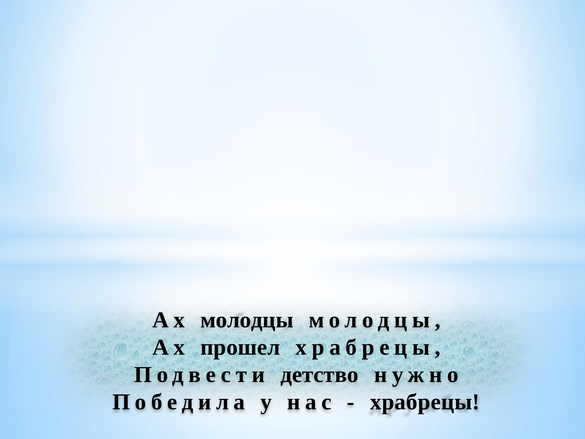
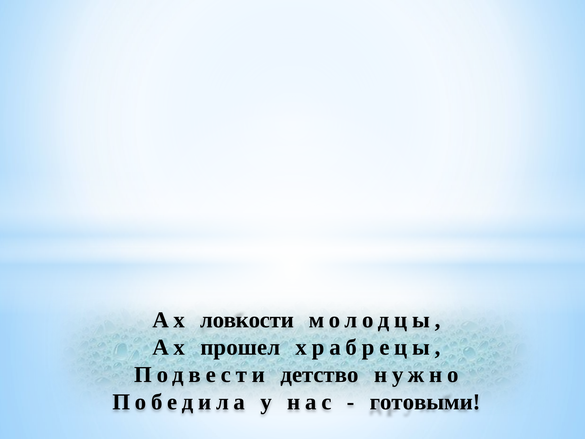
Ах молодцы: молодцы -> ловкости (247, 320)
храбрецы: храбрецы -> готовыми (425, 402)
